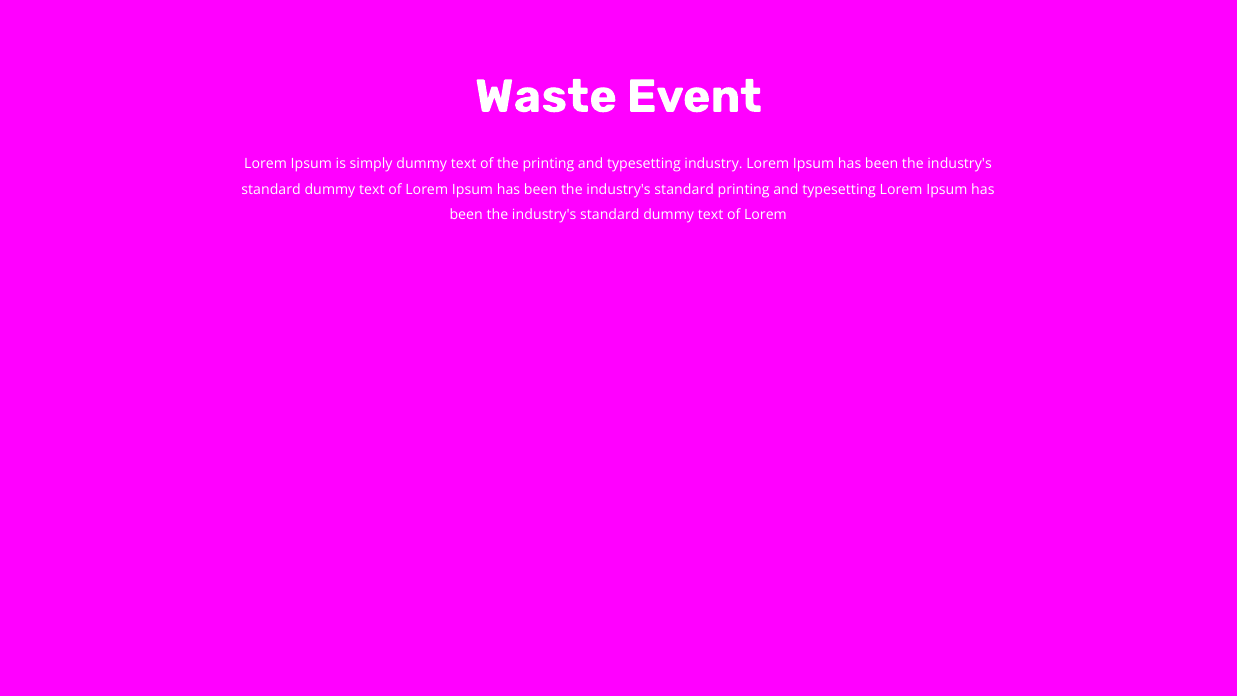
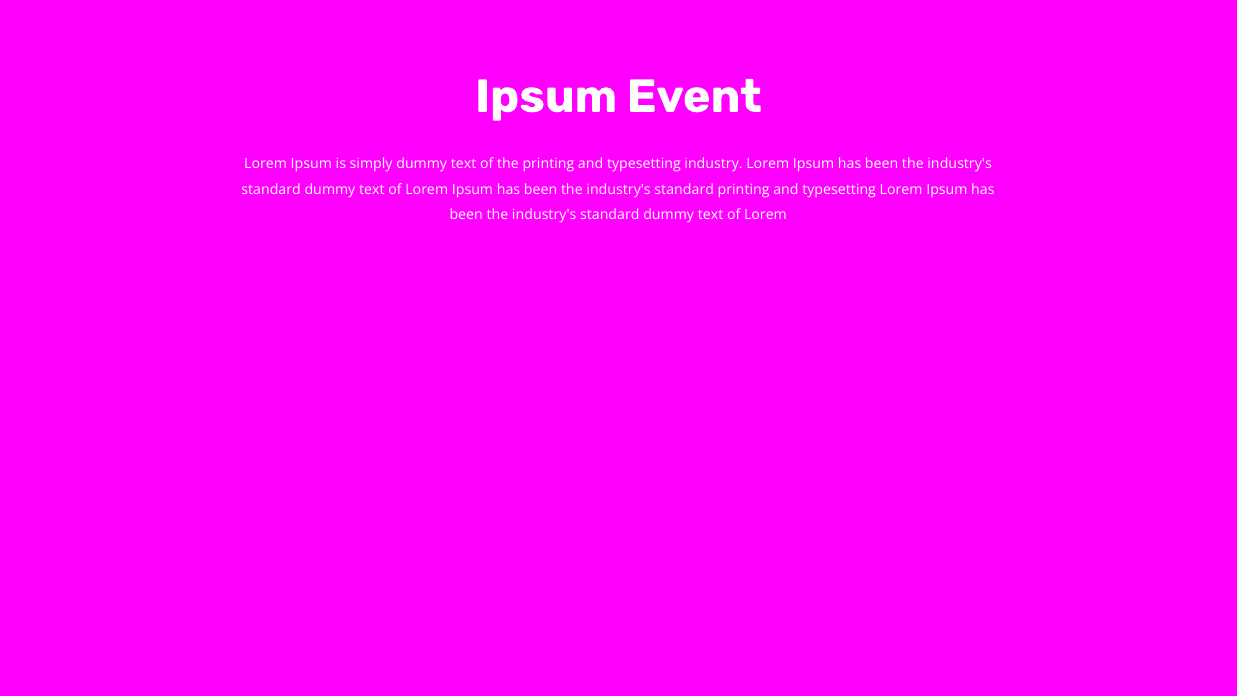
Waste: Waste -> Ipsum (546, 96)
